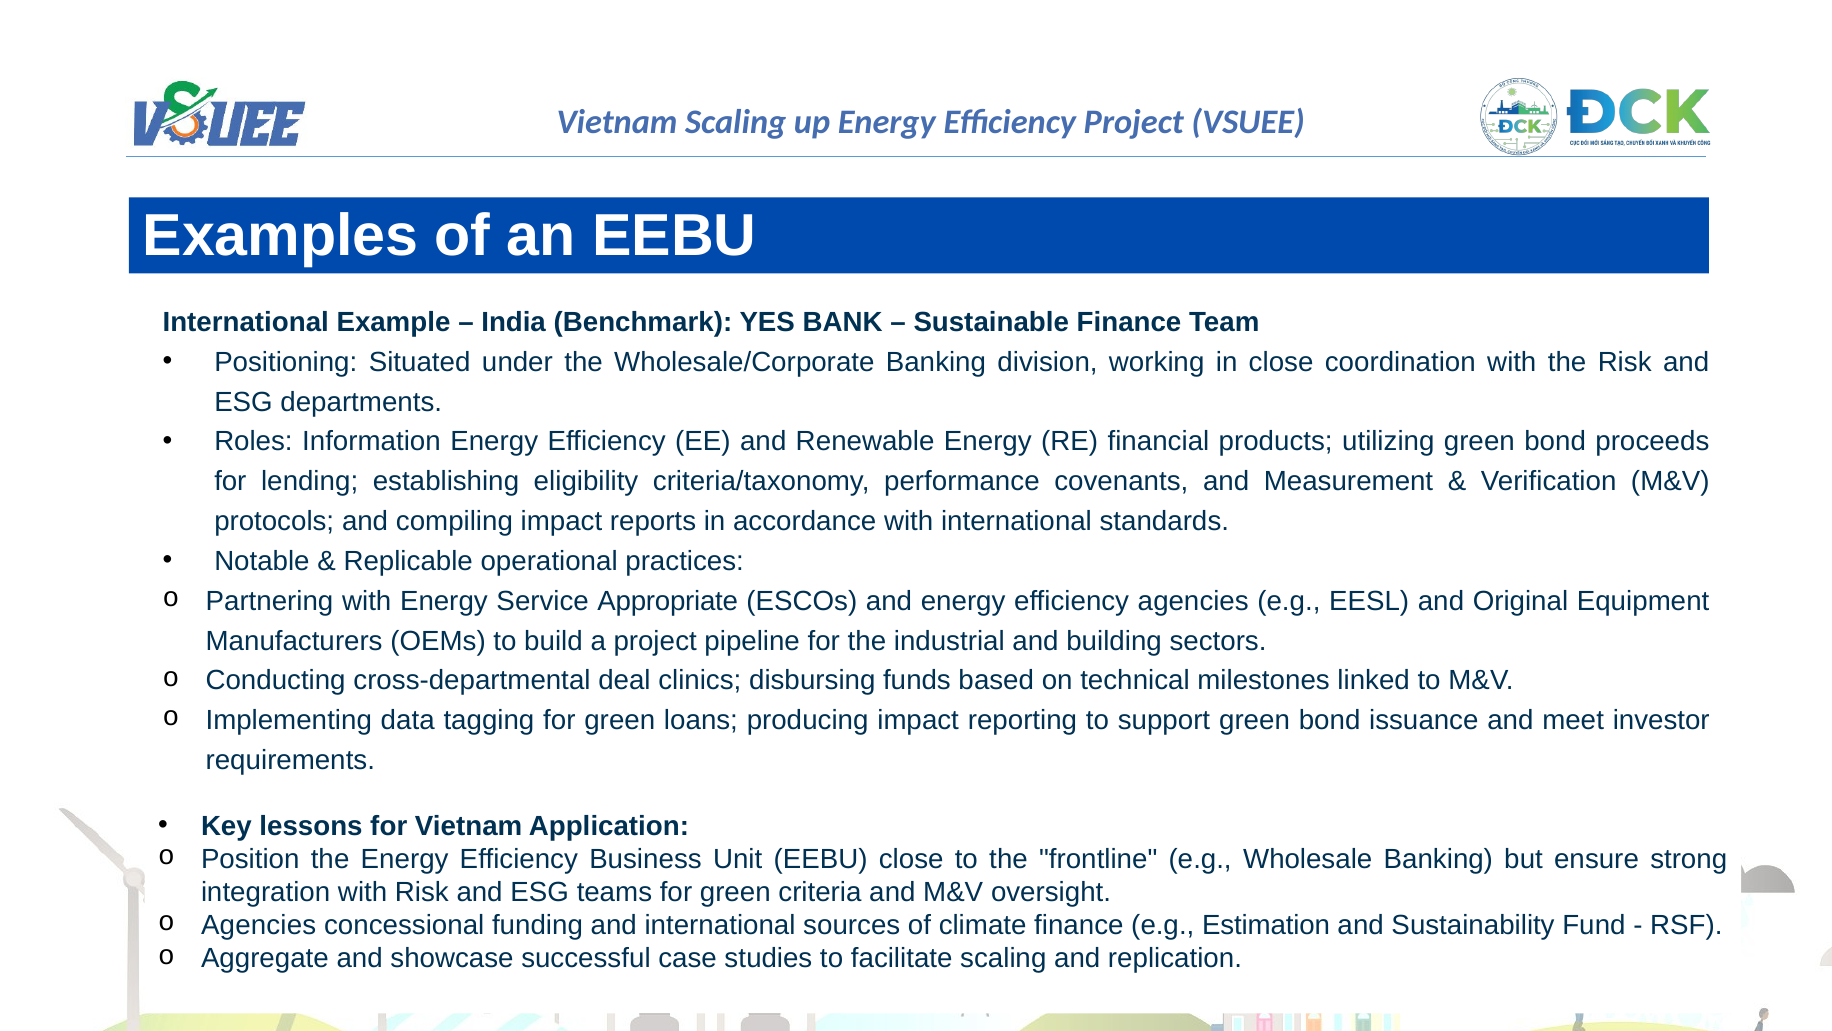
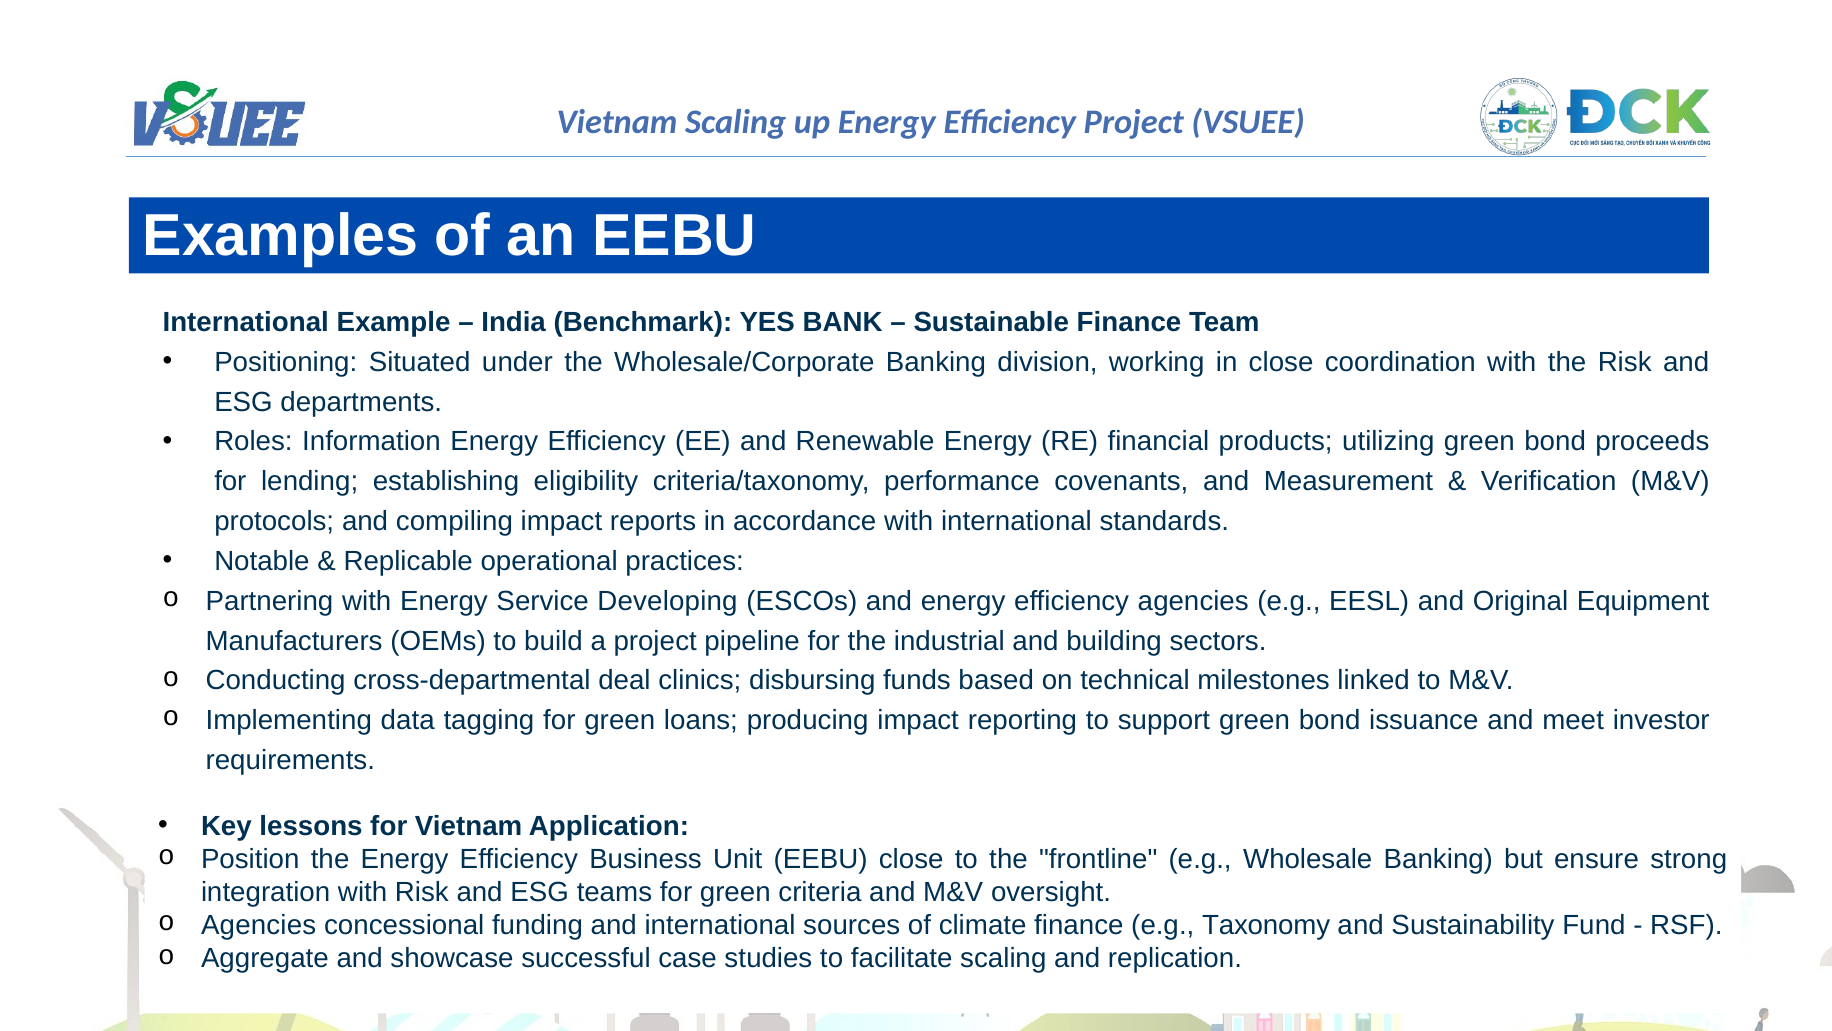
Appropriate: Appropriate -> Developing (668, 601)
Estimation: Estimation -> Taxonomy (1266, 925)
